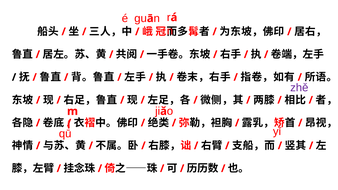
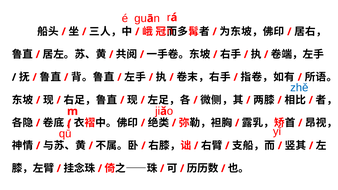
zhě colour: purple -> blue (299, 88)
